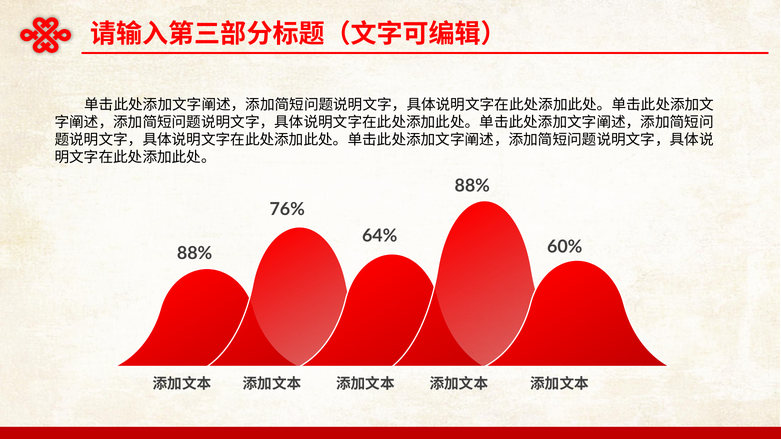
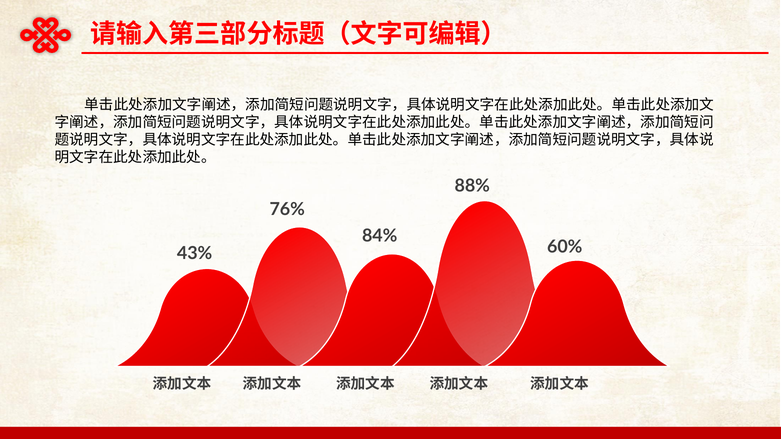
64%: 64% -> 84% (380, 236)
88%: 88% -> 43% (195, 254)
